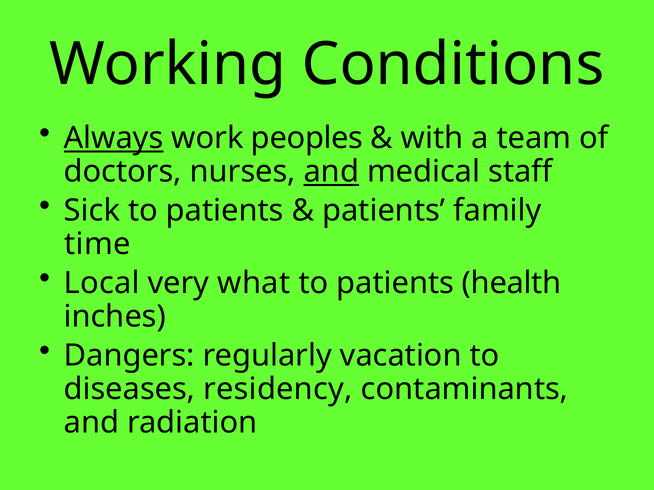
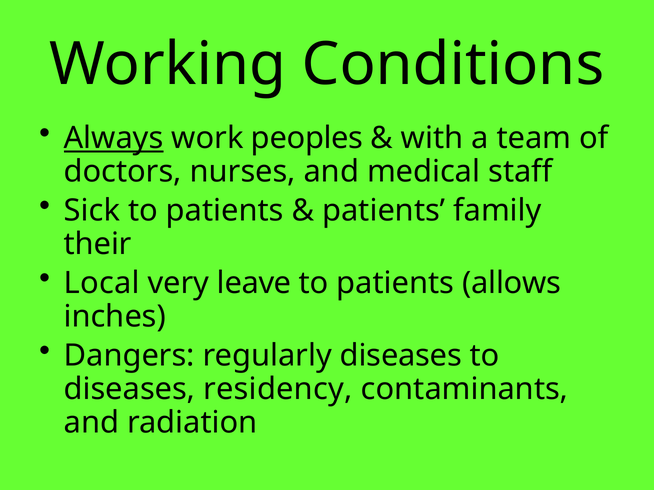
and underline: present -> none (331, 172)
time: time -> their (98, 244)
what: what -> leave (254, 284)
health: health -> allows (512, 284)
regularly vacation: vacation -> diseases (401, 356)
